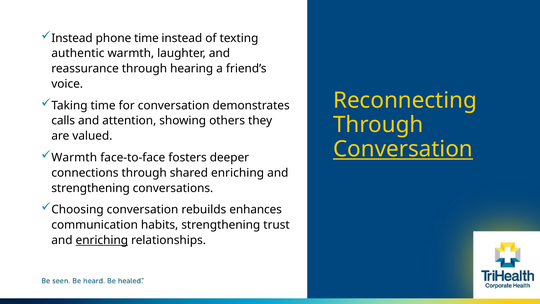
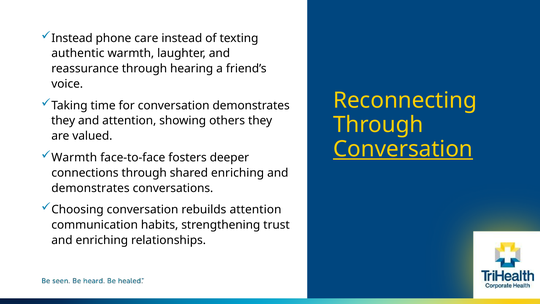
phone time: time -> care (146, 38)
calls: calls -> they (63, 121)
strengthening: strengthening -> demonstrates (91, 188)
rebuilds enhances: enhances -> attention (256, 209)
enriching underline: present -> none (102, 240)
